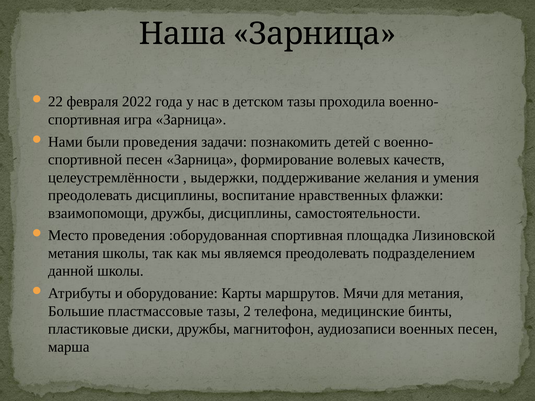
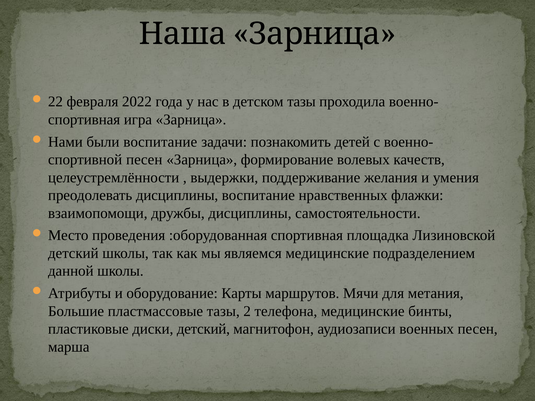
были проведения: проведения -> воспитание (160, 142)
метания: метания -> детский (73, 253)
являемся преодолевать: преодолевать -> медицинские (327, 253)
диски дружбы: дружбы -> детский (203, 329)
